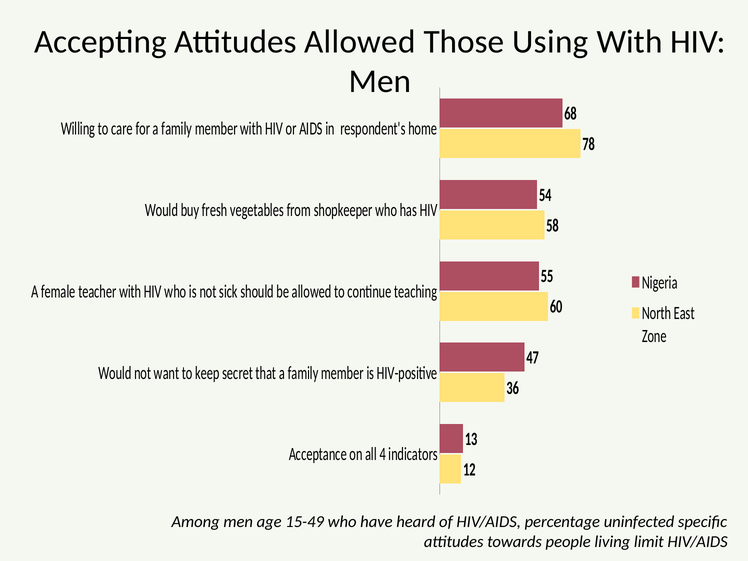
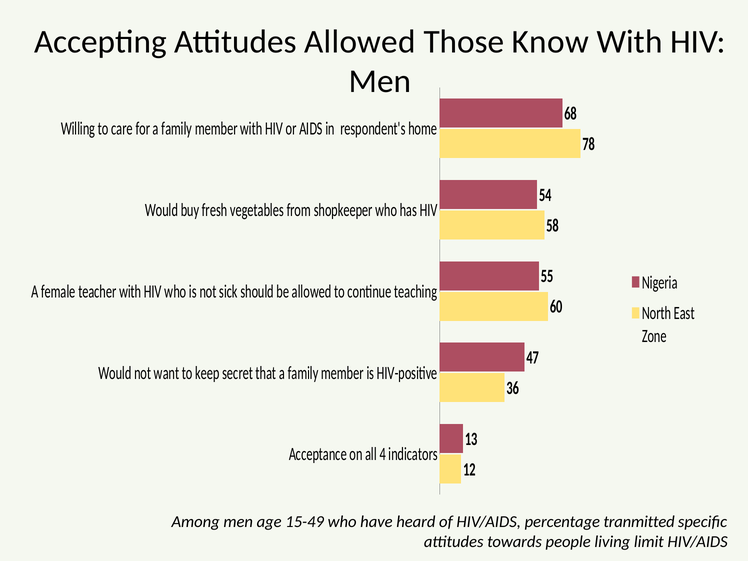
Using: Using -> Know (550, 42)
uninfected: uninfected -> tranmitted (639, 522)
